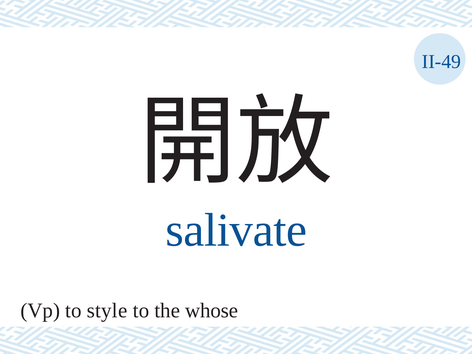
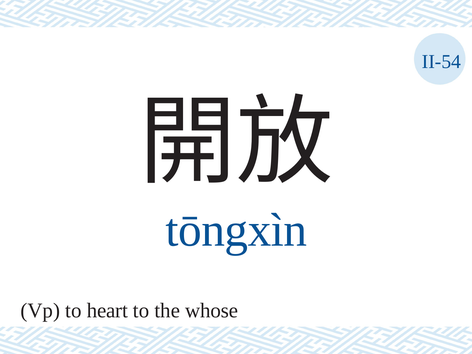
II-49: II-49 -> II-54 (441, 62)
salivate: salivate -> tōngxìn (236, 230)
style: style -> heart (107, 311)
